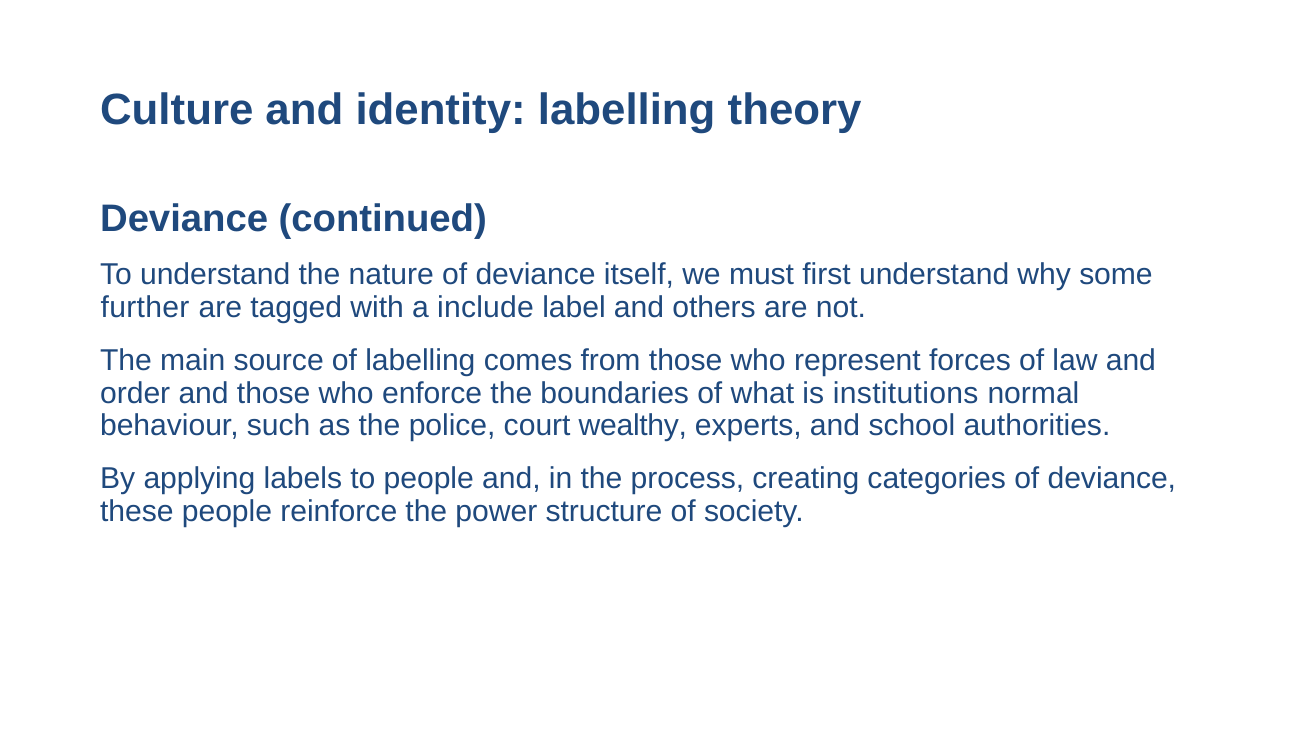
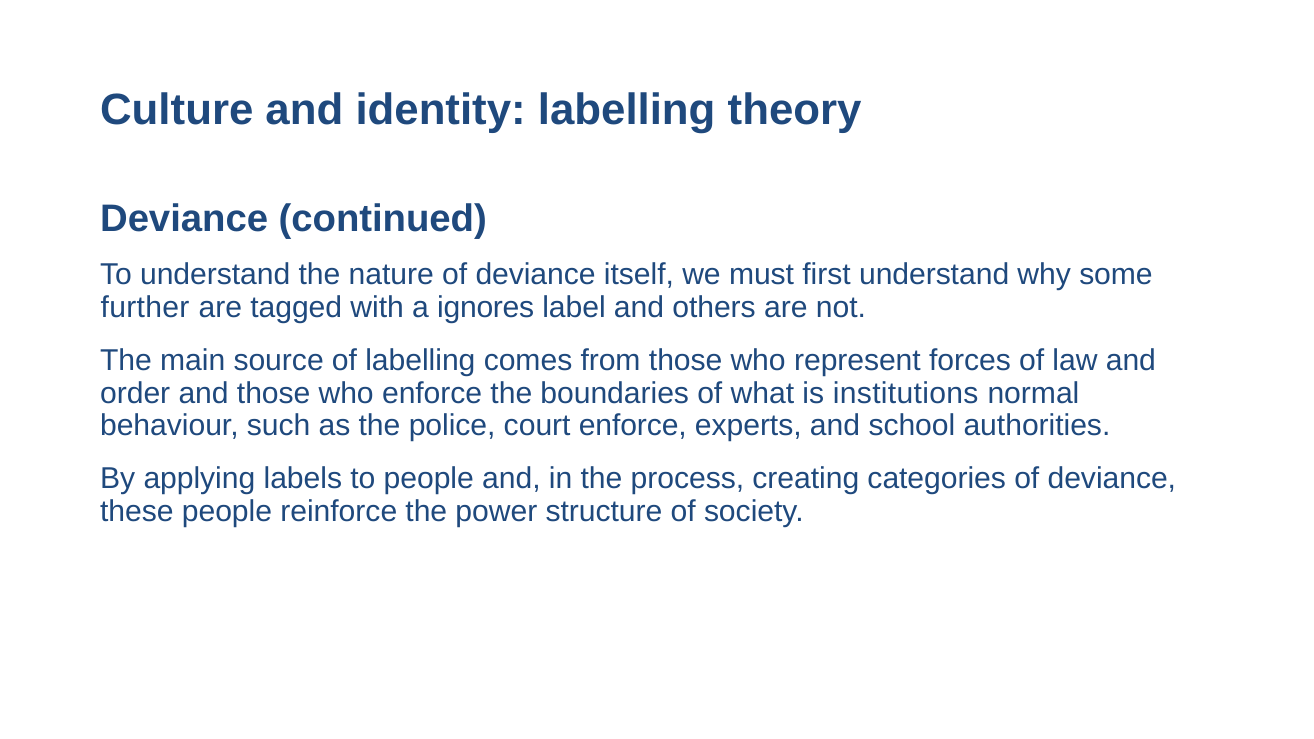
include: include -> ignores (486, 308)
court wealthy: wealthy -> enforce (633, 426)
